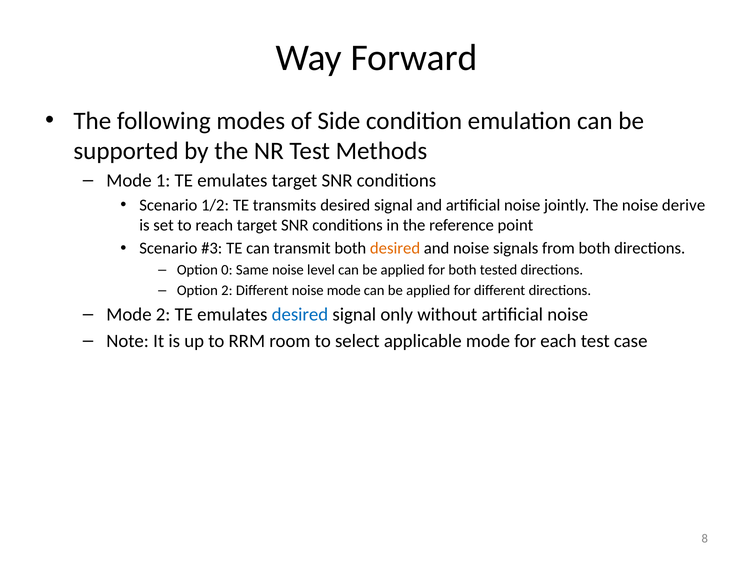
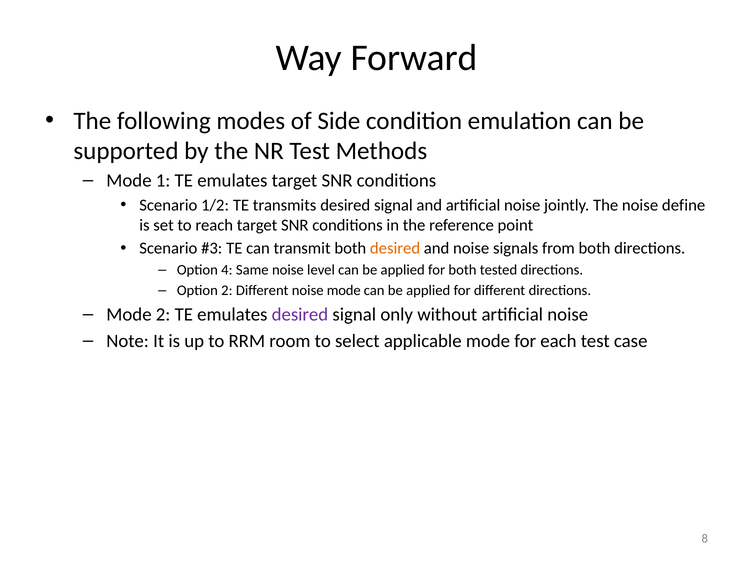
derive: derive -> define (684, 205)
0: 0 -> 4 (227, 270)
desired colour: blue -> purple (300, 315)
